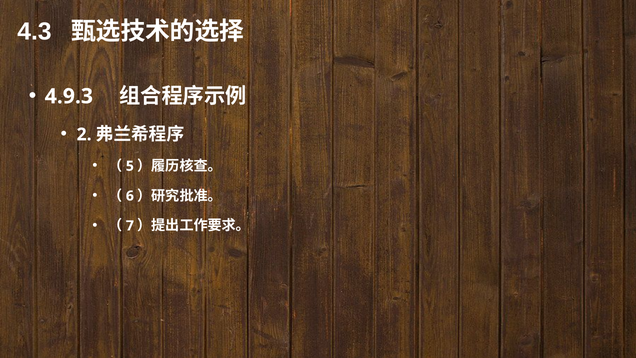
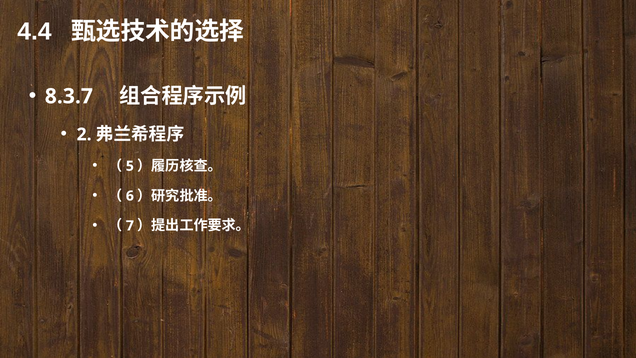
4.3: 4.3 -> 4.4 (34, 31)
4.9.3: 4.9.3 -> 8.3.7 (69, 96)
